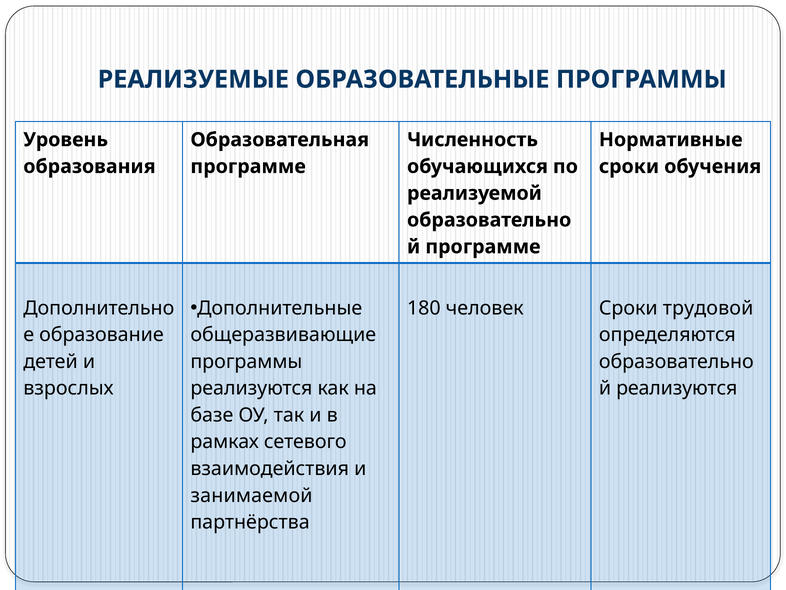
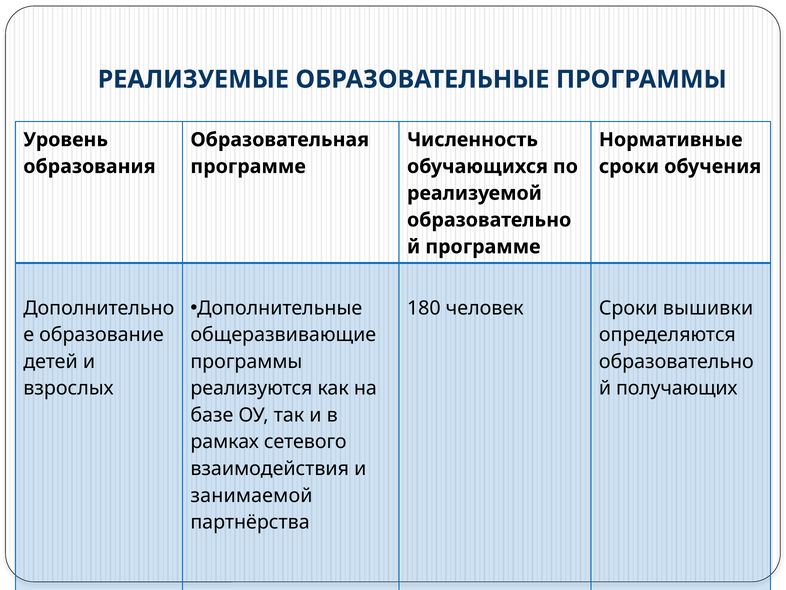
трудовой: трудовой -> вышивки (708, 308)
реализуются: реализуются -> получающих (677, 388)
